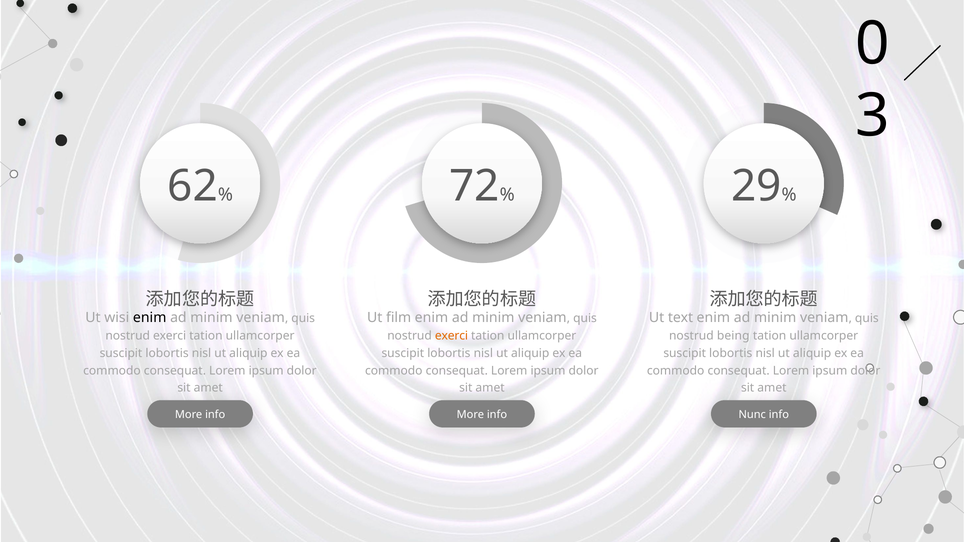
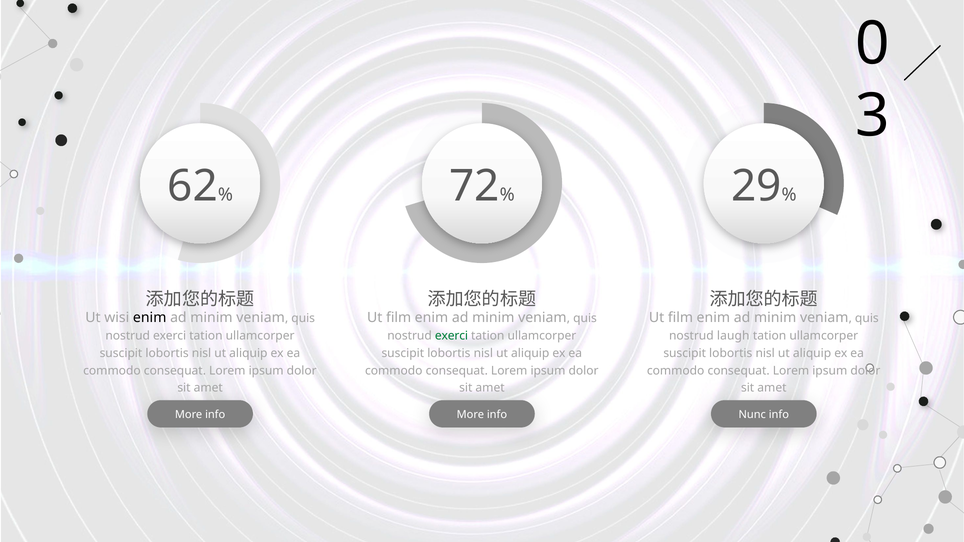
text: text -> film (681, 318)
exerci colour: orange -> green (451, 336)
being: being -> laugh (733, 336)
